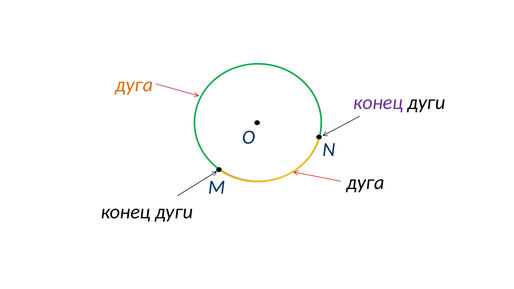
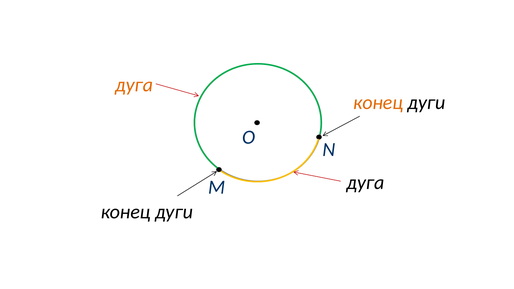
конец colour: purple -> orange (378, 103)
